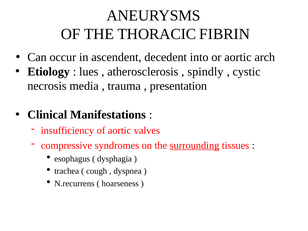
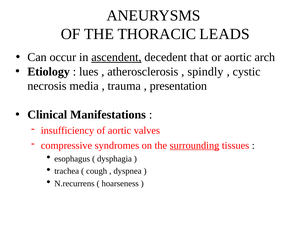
FIBRIN: FIBRIN -> LEADS (225, 34)
ascendent underline: none -> present (116, 57)
into: into -> that (199, 57)
